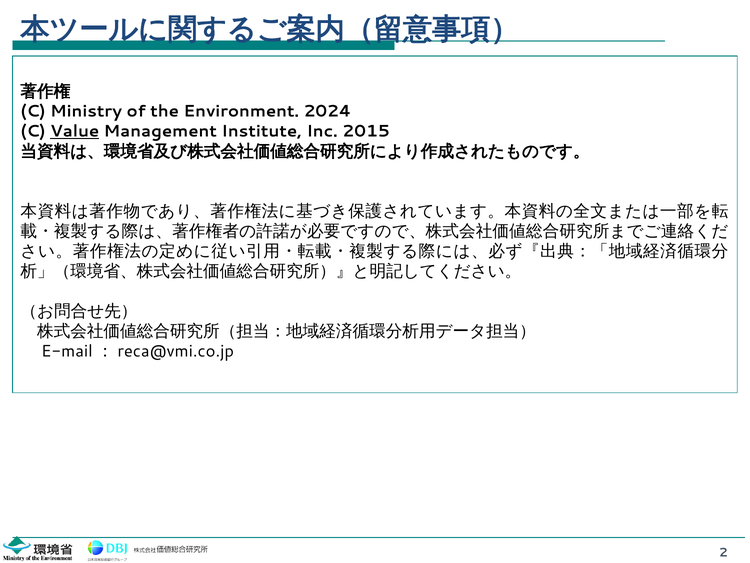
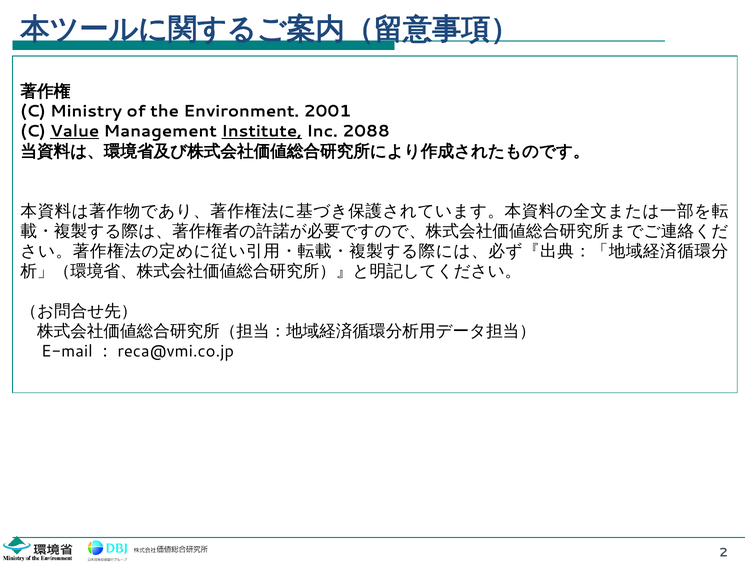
2024: 2024 -> 2001 (327, 111)
Institute underline: none -> present (262, 131)
2015: 2015 -> 2088 (366, 131)
